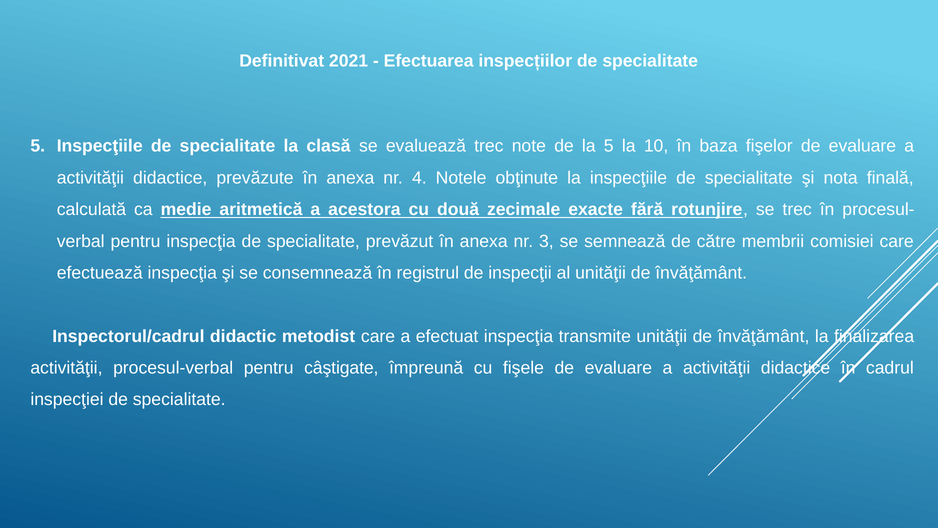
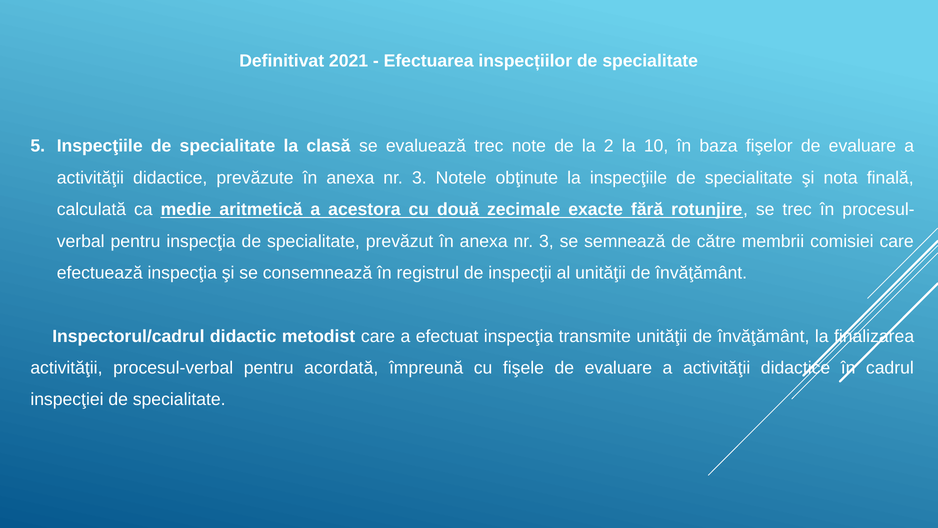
la 5: 5 -> 2 (609, 146)
4: 4 -> 3 (419, 178)
câştigate: câştigate -> acordată (341, 368)
